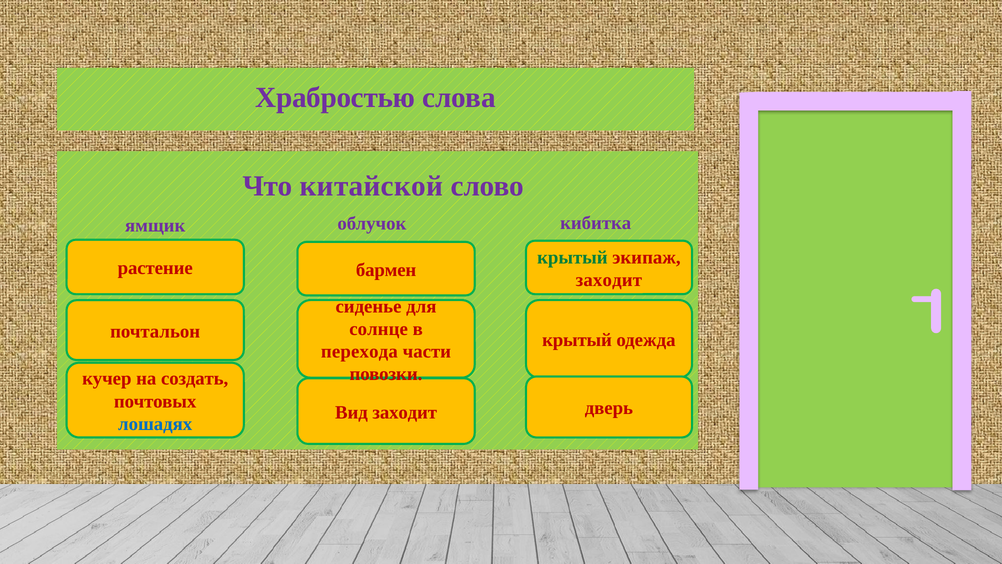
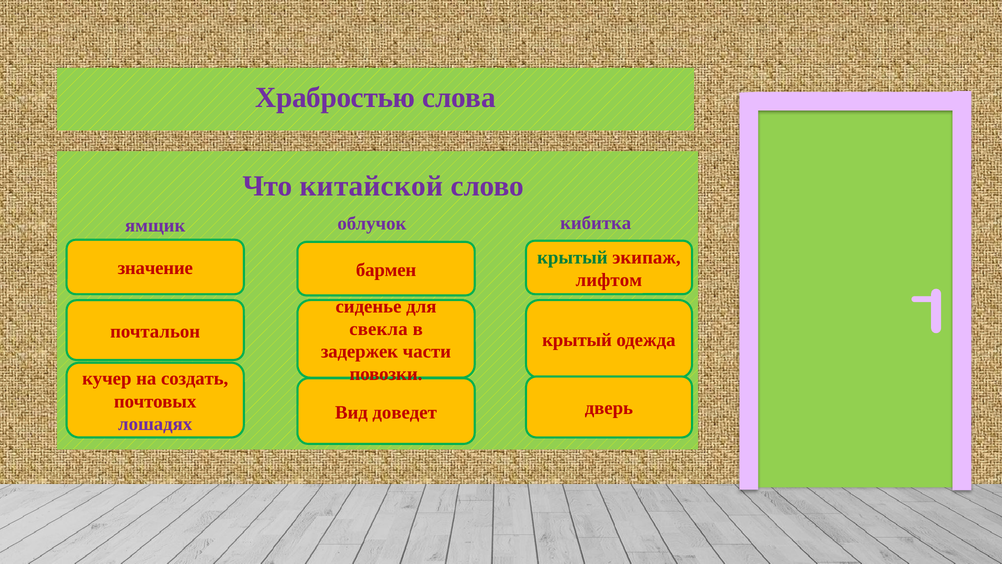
растение: растение -> значение (155, 268)
заходит: заходит -> лифтом (609, 280)
солнце: солнце -> свекла (379, 329)
перехода: перехода -> задержек (359, 351)
Вид заходит: заходит -> доведет (405, 412)
лошадях colour: blue -> purple (155, 424)
